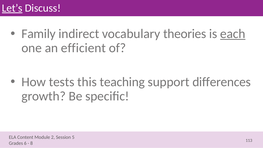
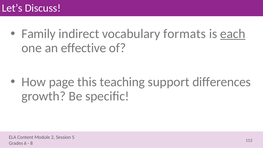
Let’s underline: present -> none (12, 8)
theories: theories -> formats (185, 34)
efficient: efficient -> effective (84, 48)
tests: tests -> page (62, 82)
